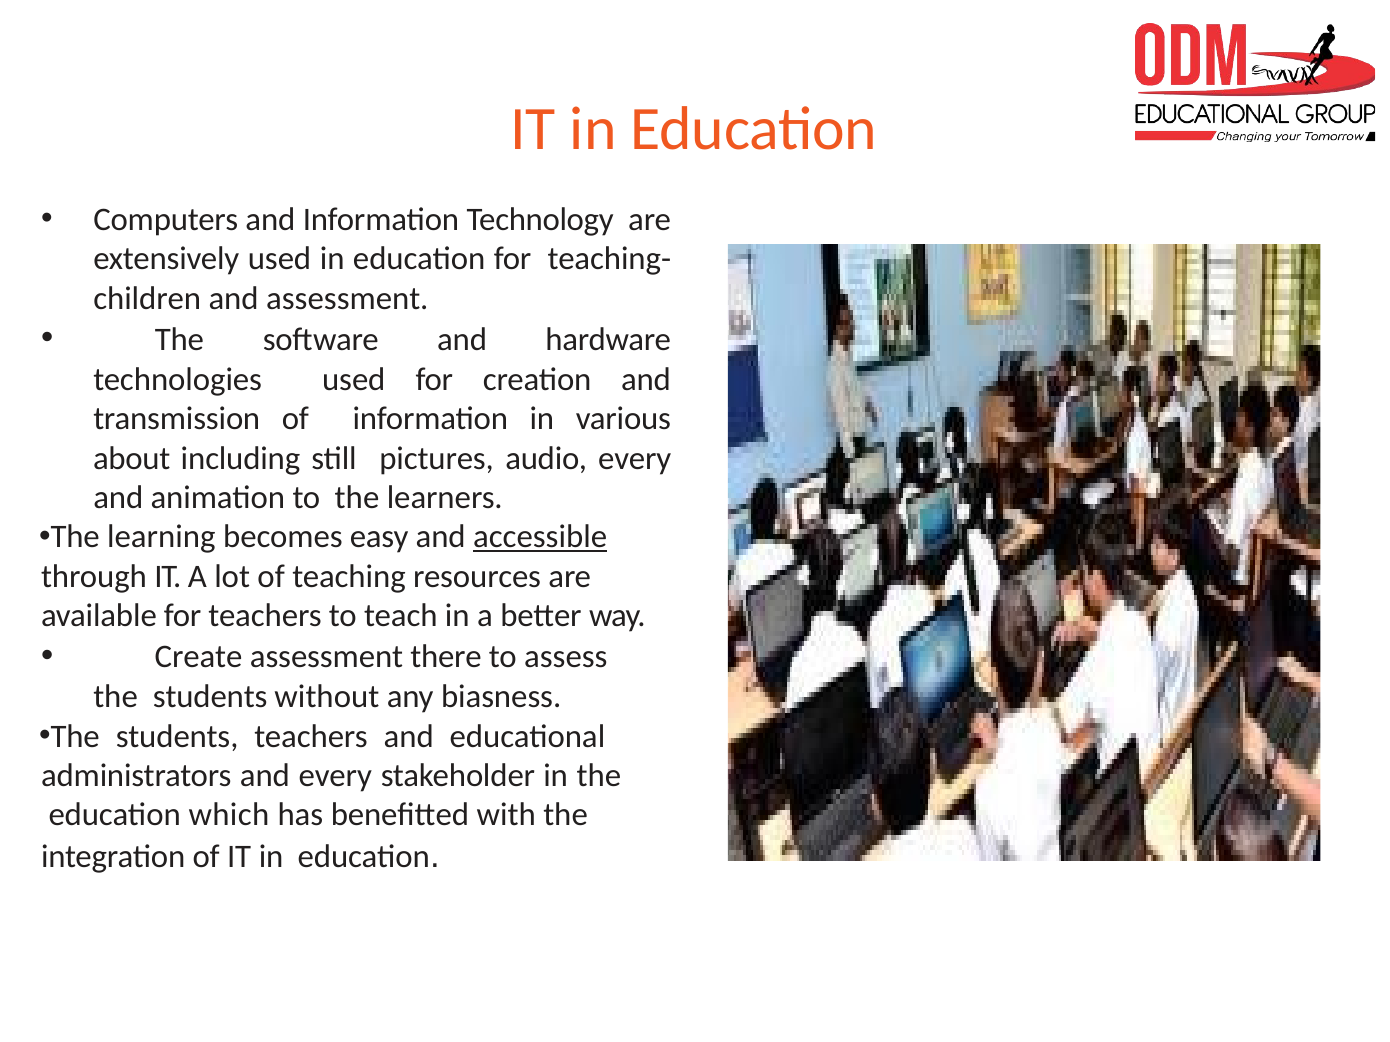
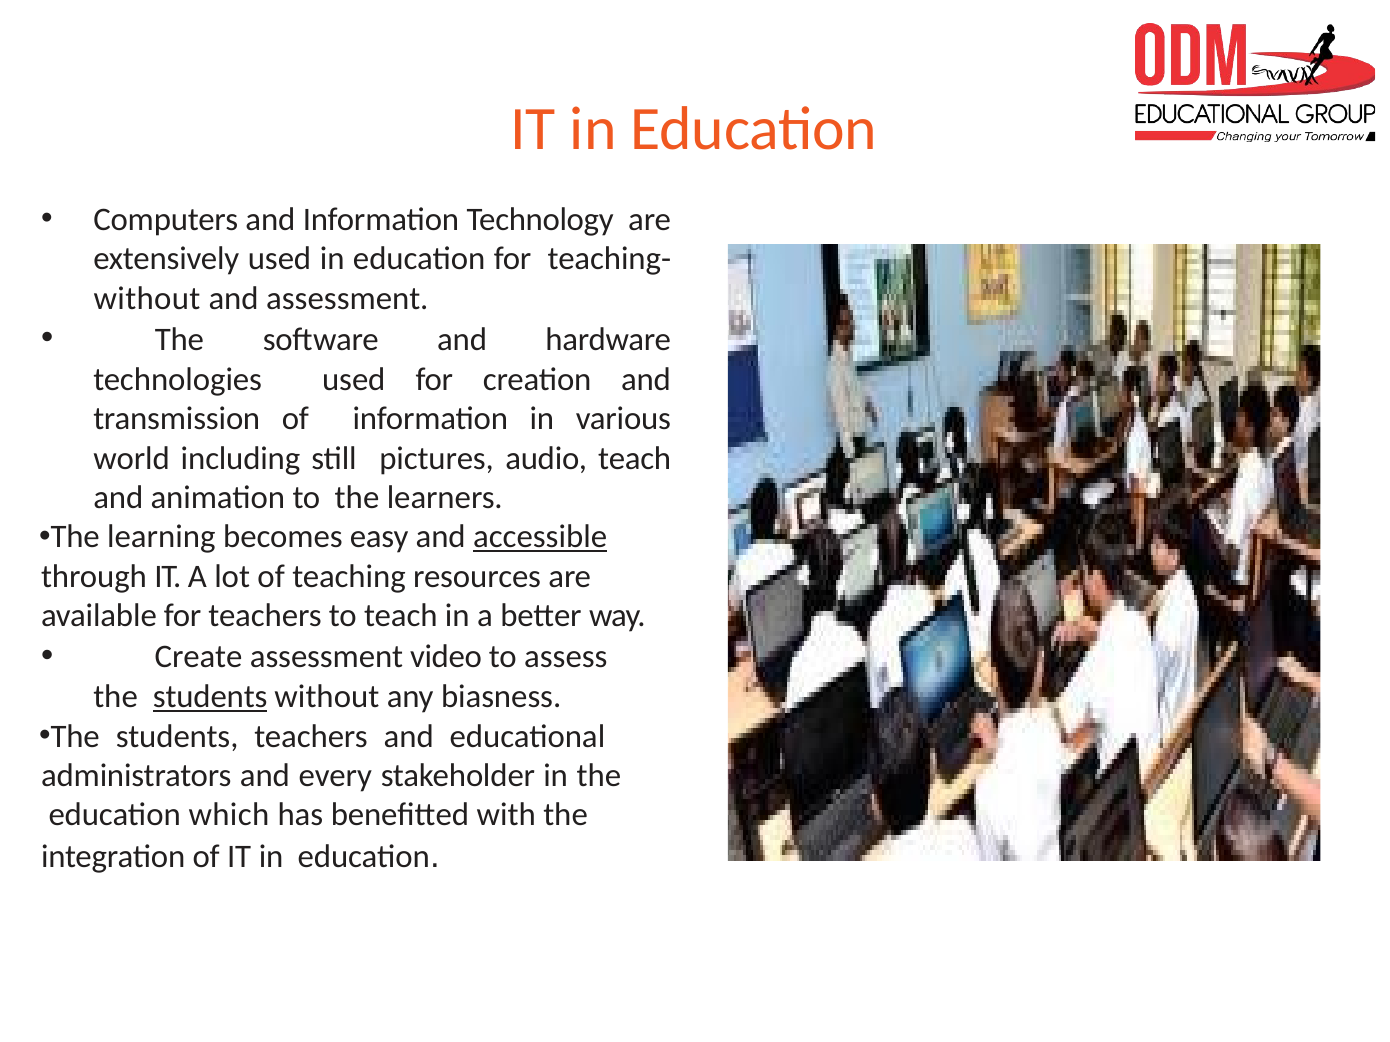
children: children -> without (147, 299)
about: about -> world (132, 459)
audio every: every -> teach (635, 459)
there: there -> video (446, 657)
students underline: none -> present (210, 697)
